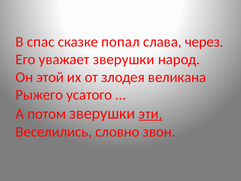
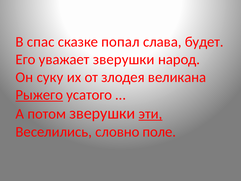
через: через -> будет (204, 42)
этой: этой -> суку (50, 77)
Рыжего underline: none -> present (39, 95)
звон: звон -> поле (159, 132)
